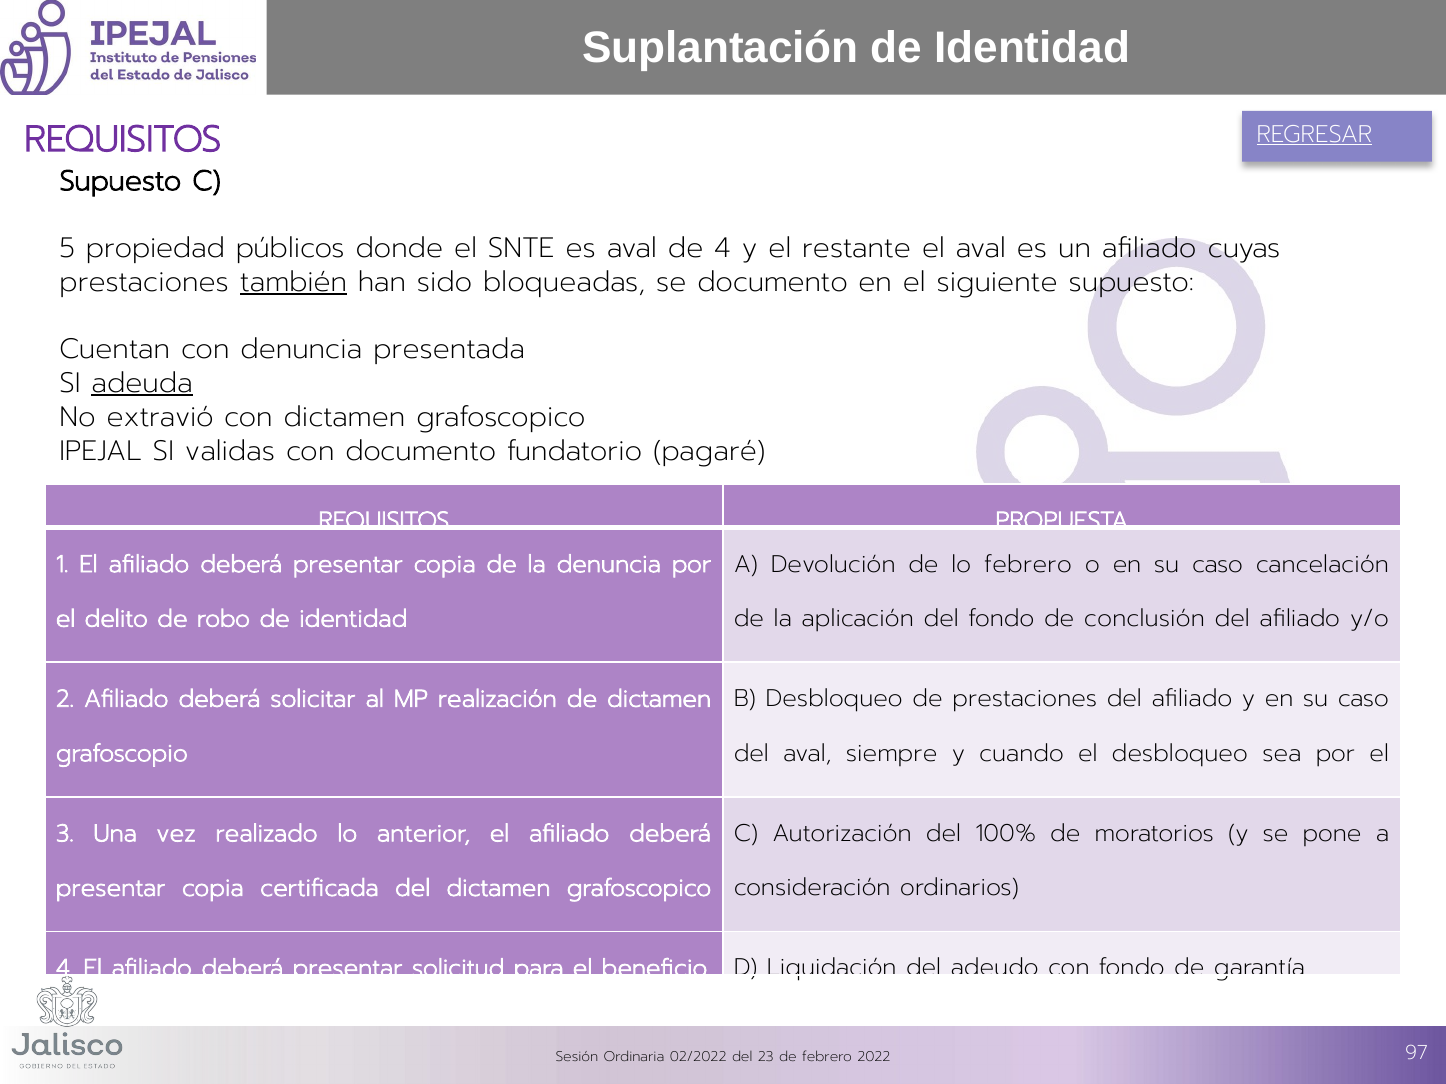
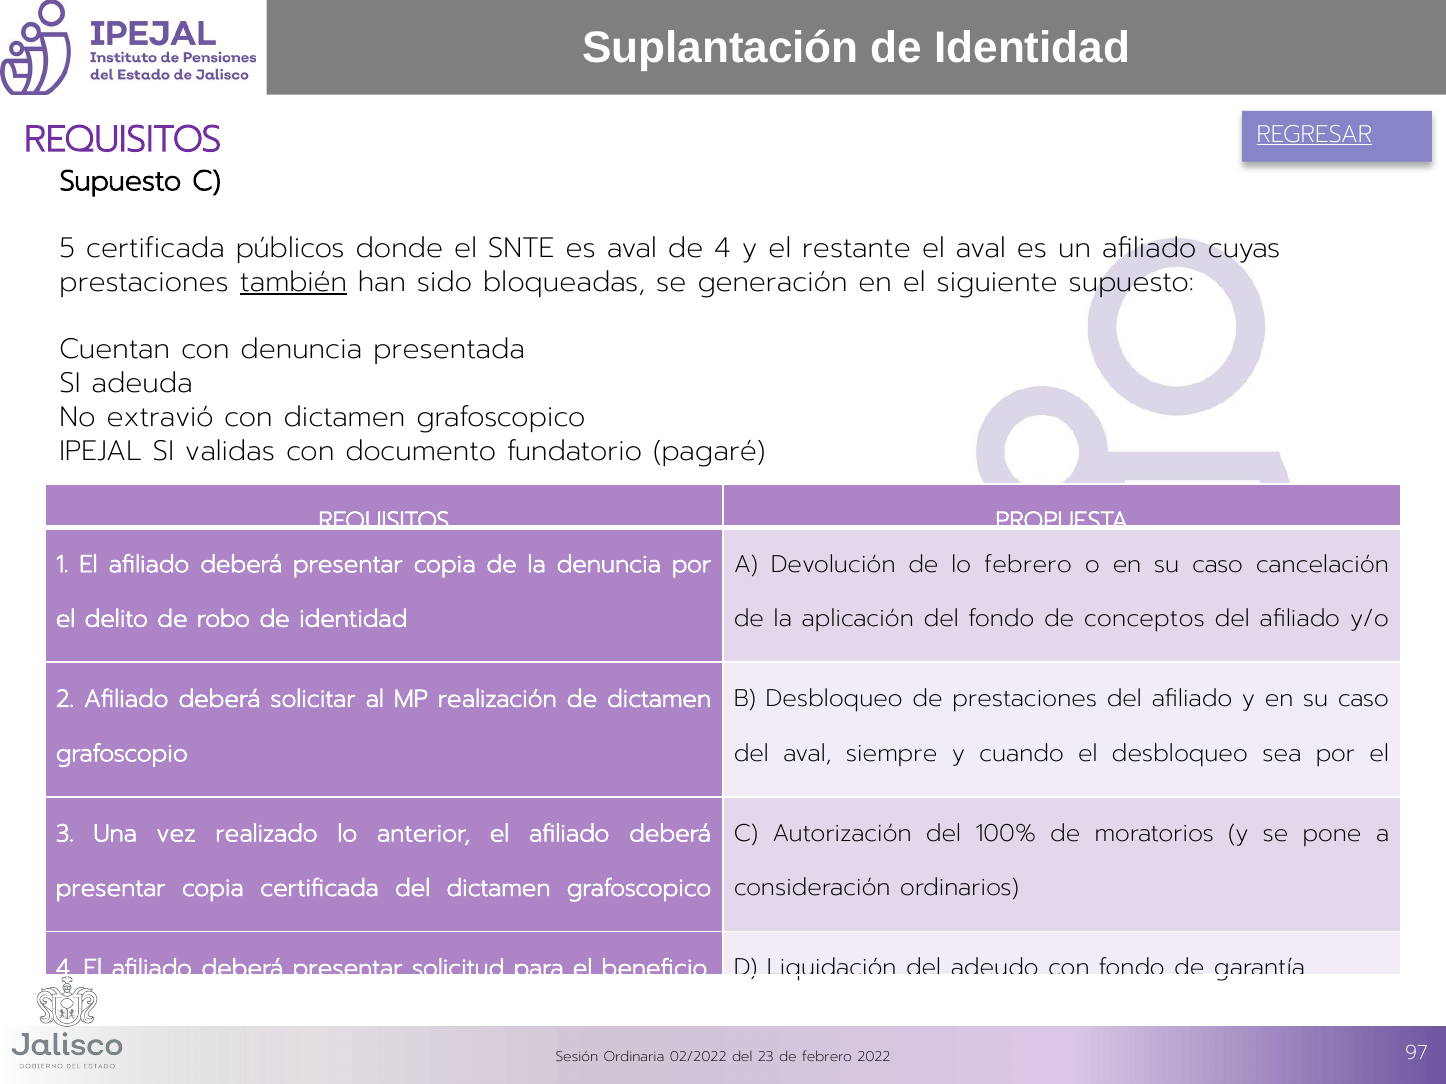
5 propiedad: propiedad -> certificada (155, 248)
se documento: documento -> generación (773, 282)
adeuda underline: present -> none (142, 383)
conclusión: conclusión -> conceptos (1144, 619)
